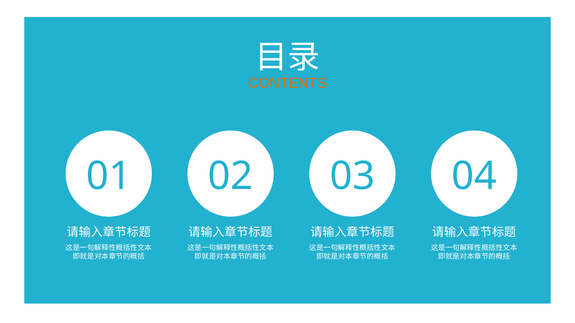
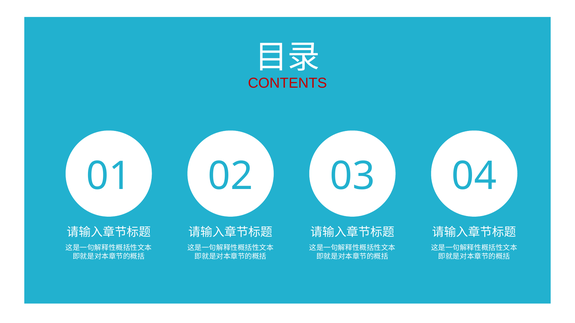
CONTENTS colour: orange -> red (287, 83)
